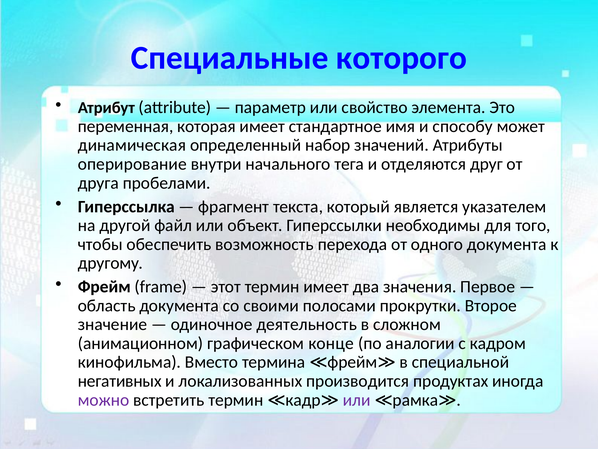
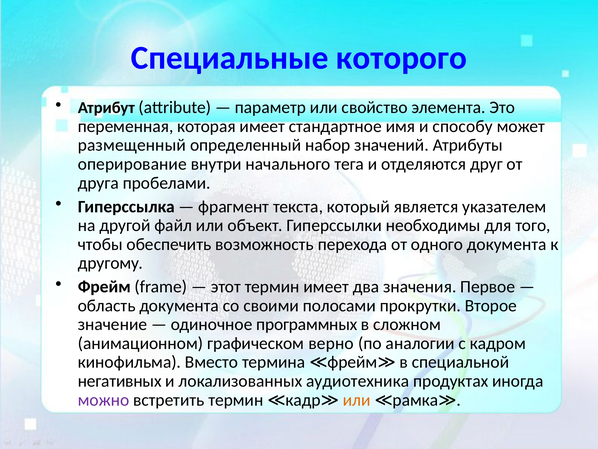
динамическая: динамическая -> размещенный (132, 145)
деятельность: деятельность -> программных (307, 324)
конце: конце -> верно (331, 343)
производится: производится -> аудиотехника (358, 381)
или colour: purple -> orange (357, 399)
